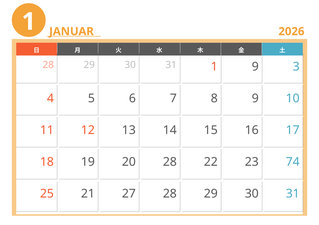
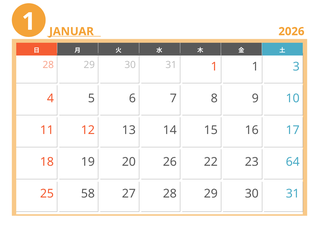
1 9: 9 -> 1 (255, 67)
20 28: 28 -> 26 (170, 162)
74: 74 -> 64 (293, 162)
21: 21 -> 58 (88, 194)
